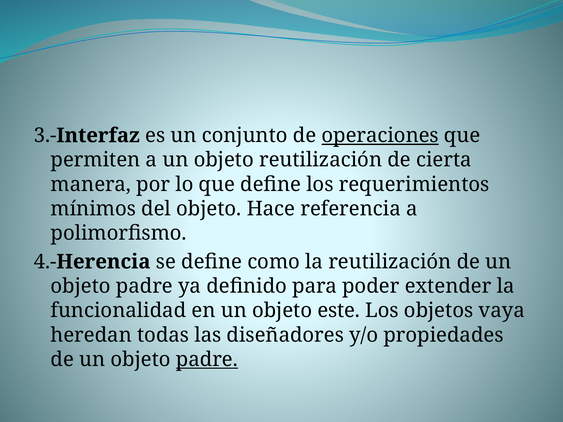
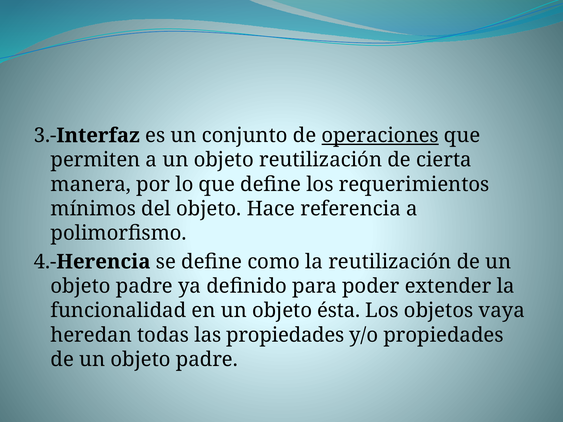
este: este -> ésta (339, 311)
las diseñadores: diseñadores -> propiedades (285, 335)
padre underline: present -> none (207, 360)
